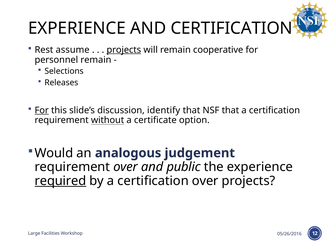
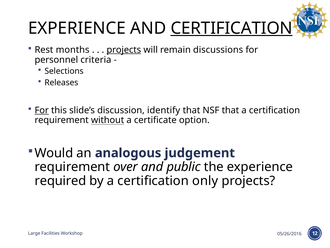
CERTIFICATION underline: none -> present (232, 28)
assume: assume -> months (73, 50)
cooperative: cooperative -> discussions (218, 50)
personnel remain: remain -> criteria (96, 60)
required underline: present -> none (60, 180)
certification over: over -> only (205, 180)
